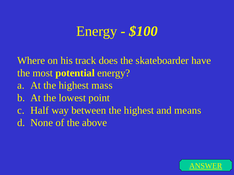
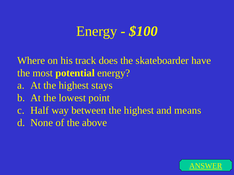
mass: mass -> stays (102, 86)
